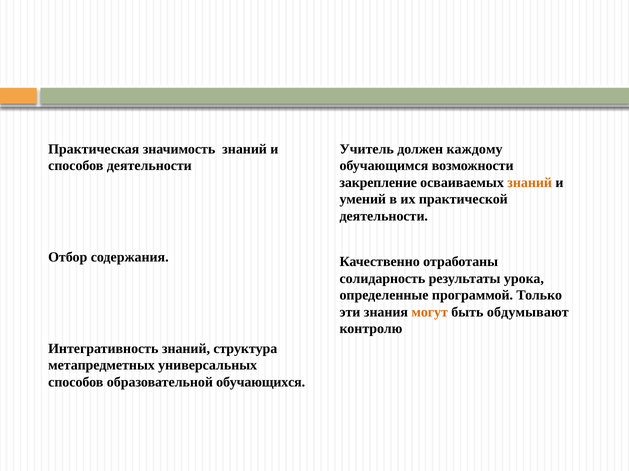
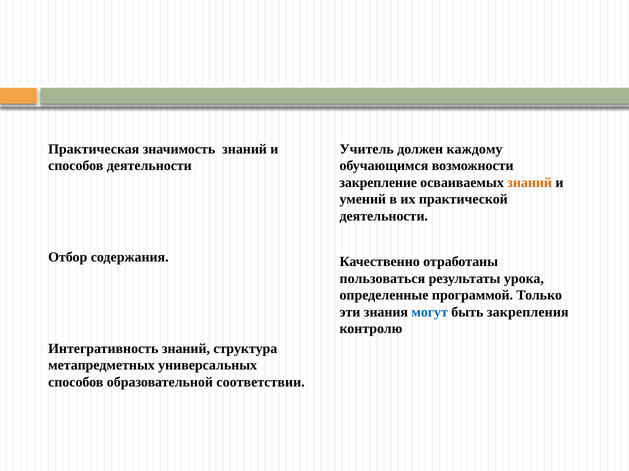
солидарность: солидарность -> пользоваться (382, 279)
могут colour: orange -> blue (430, 312)
обдумывают: обдумывают -> закрепления (528, 312)
обучающихся: обучающихся -> соответствии (261, 383)
